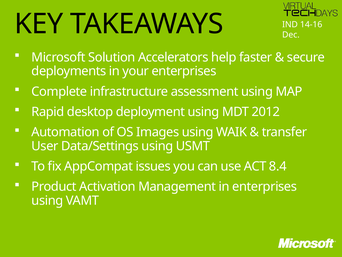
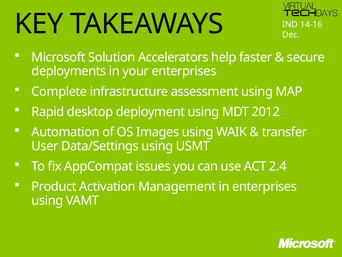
8.4: 8.4 -> 2.4 (278, 166)
